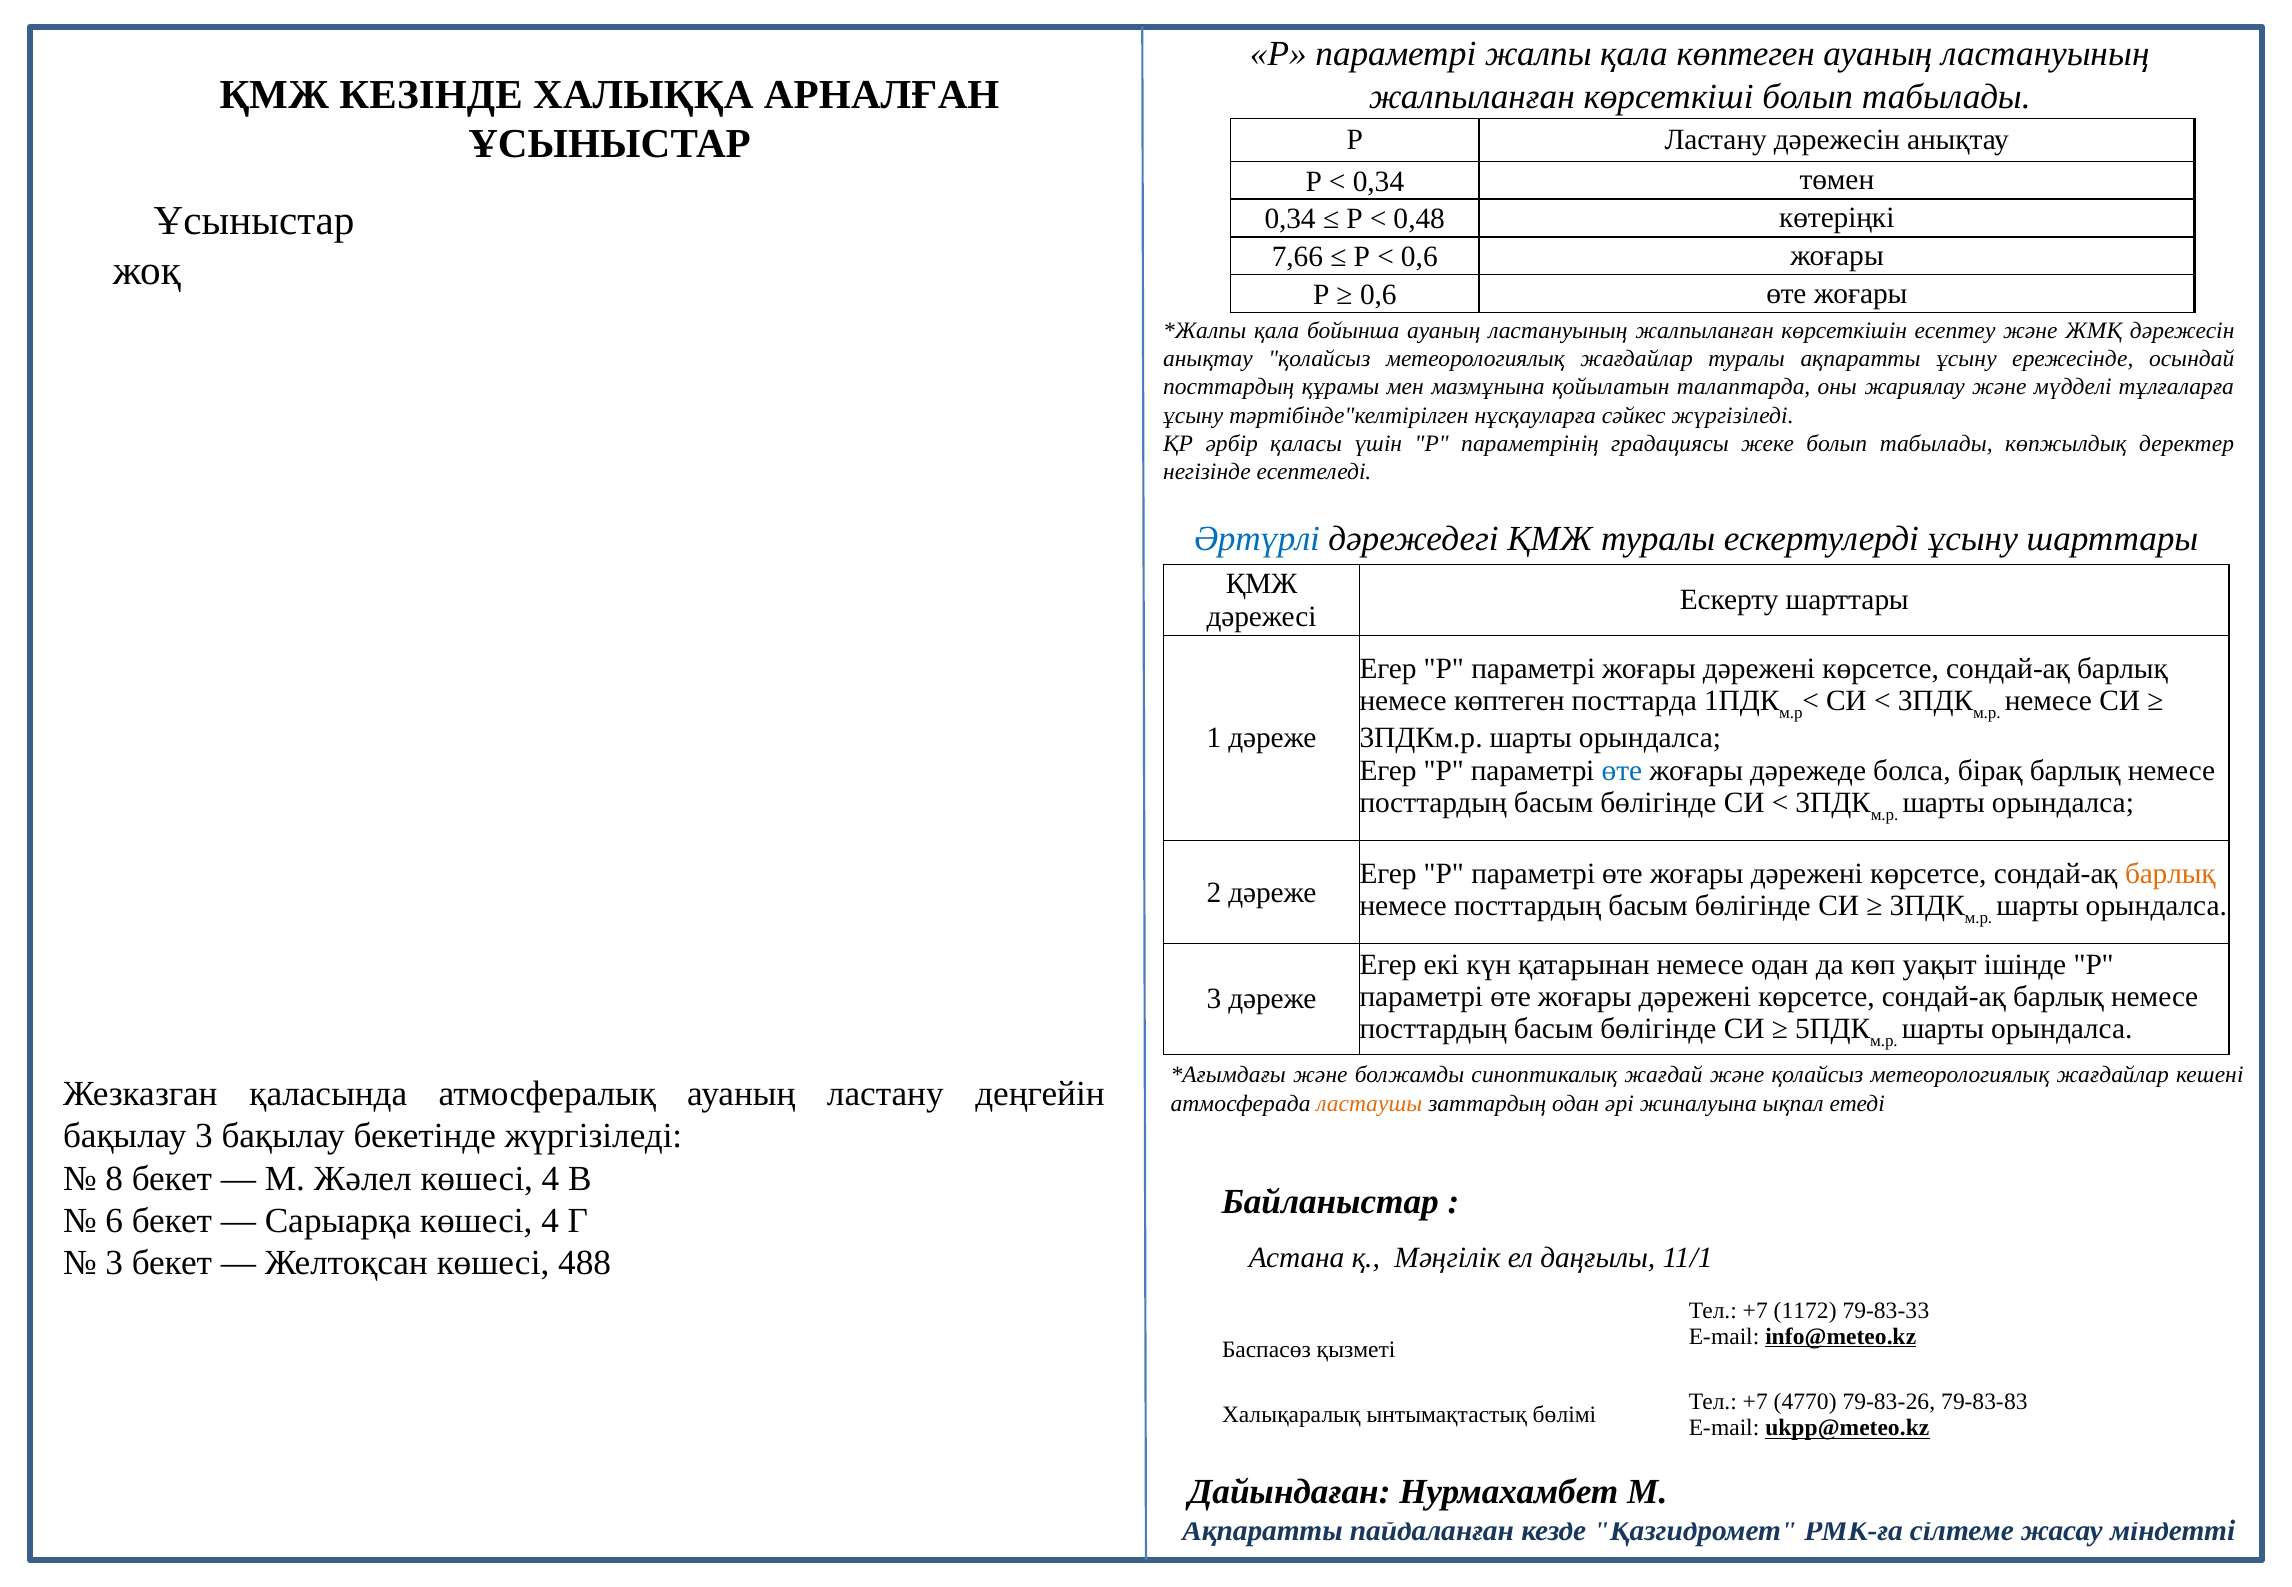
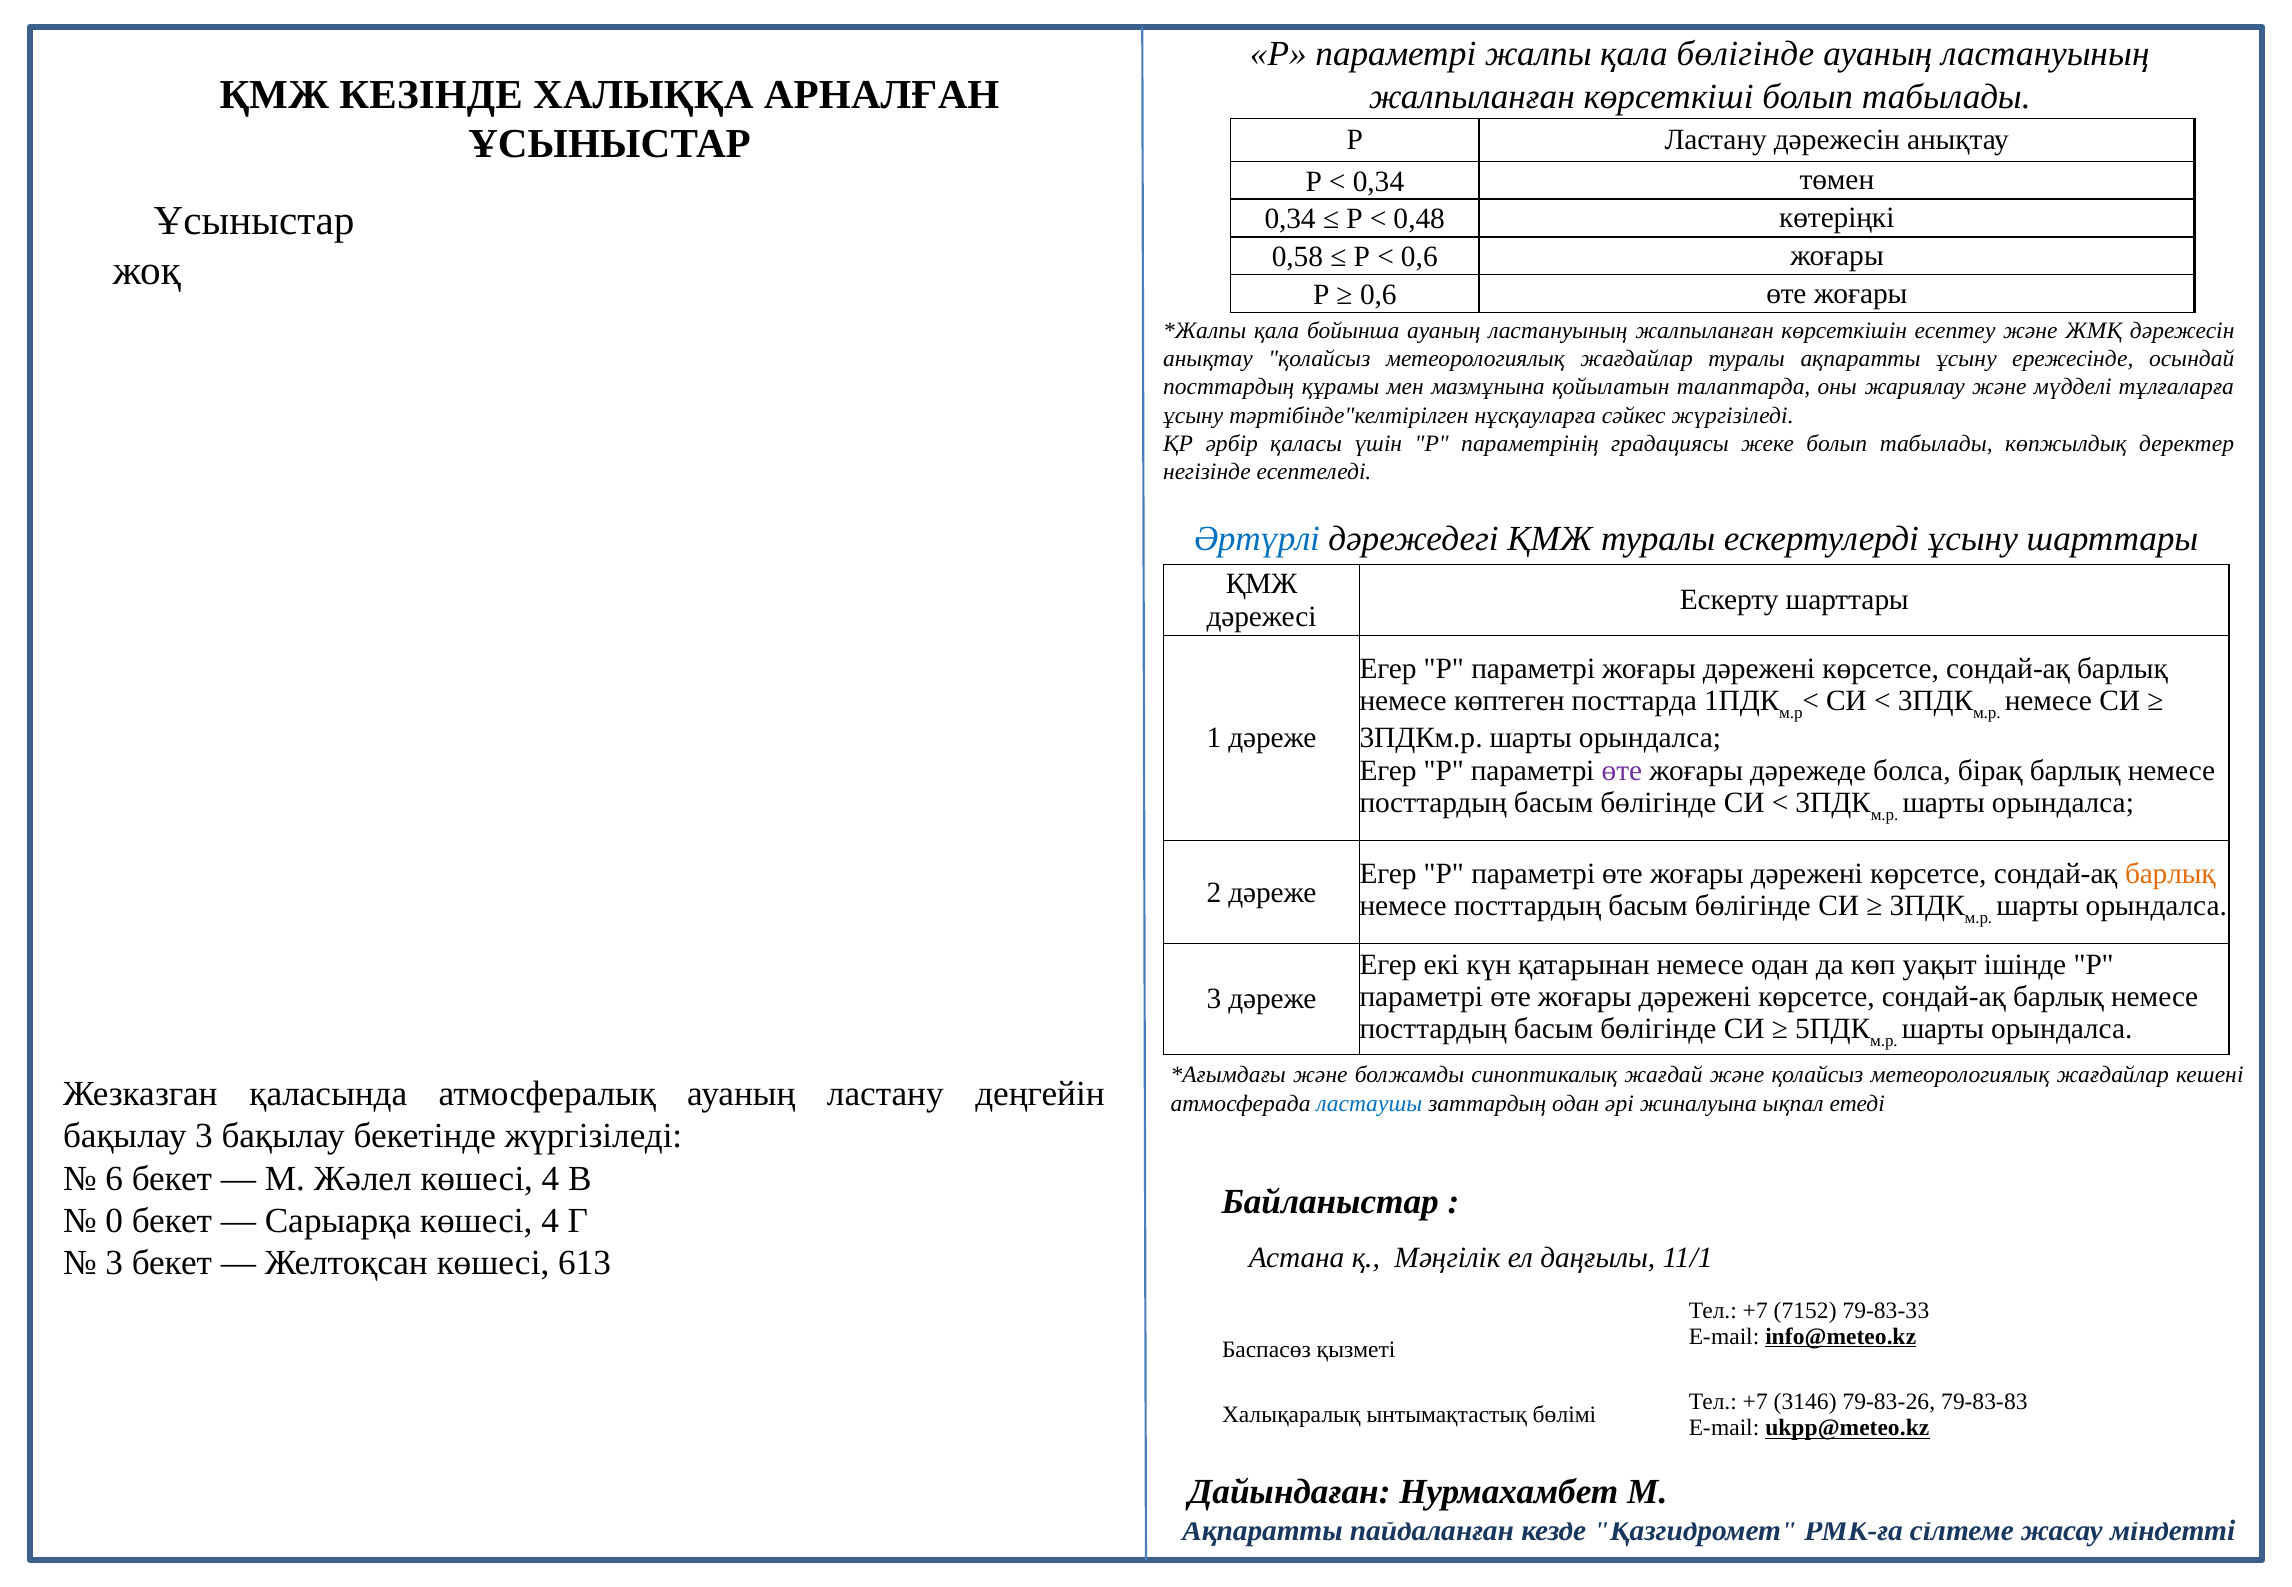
қала көптеген: көптеген -> бөлігінде (1745, 54)
7,66: 7,66 -> 0,58 (1297, 257)
өте colour: blue -> purple (1622, 771)
ластаушы colour: orange -> blue (1369, 1103)
8: 8 -> 6 (114, 1178)
6: 6 -> 0 (114, 1221)
488: 488 -> 613 (585, 1263)
1172: 1172 -> 7152 (1805, 1310)
4770: 4770 -> 3146 (1805, 1402)
